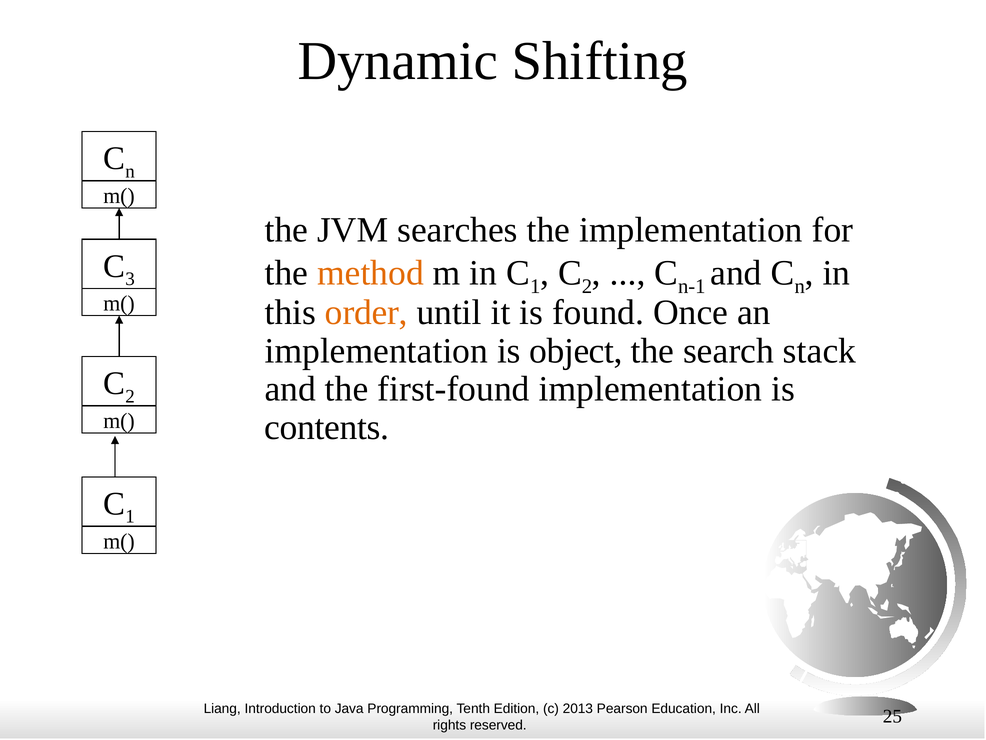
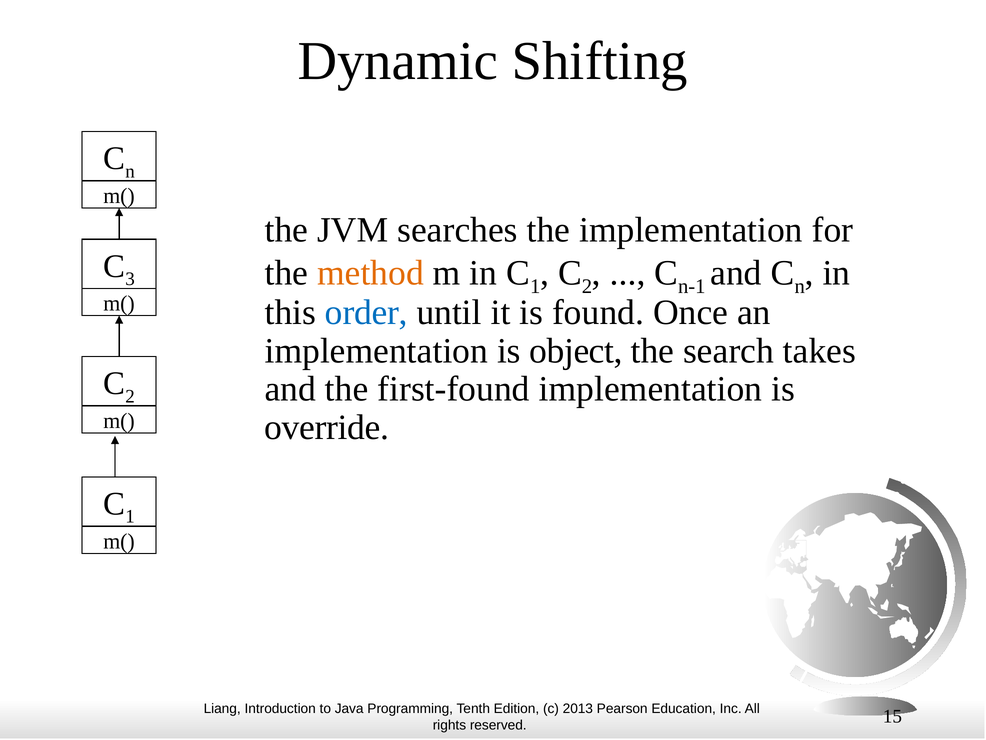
order colour: orange -> blue (366, 312)
stack: stack -> takes (820, 351)
contents: contents -> override (327, 427)
25: 25 -> 15 (892, 716)
